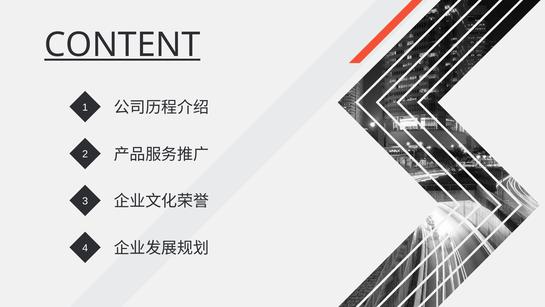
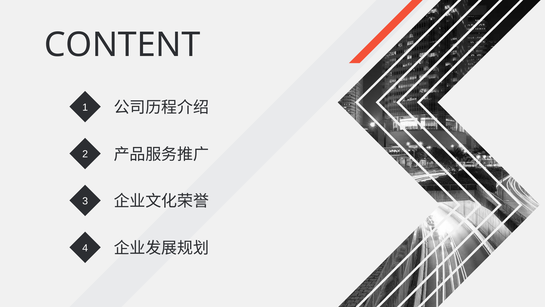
CONTENT underline: present -> none (122, 45)
